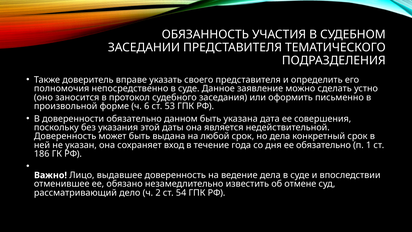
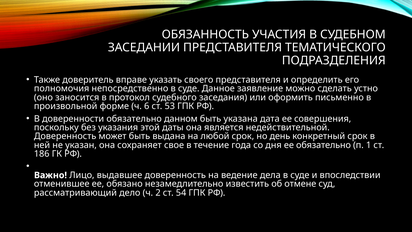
но дела: дела -> день (280, 136)
вход: вход -> свое (174, 145)
